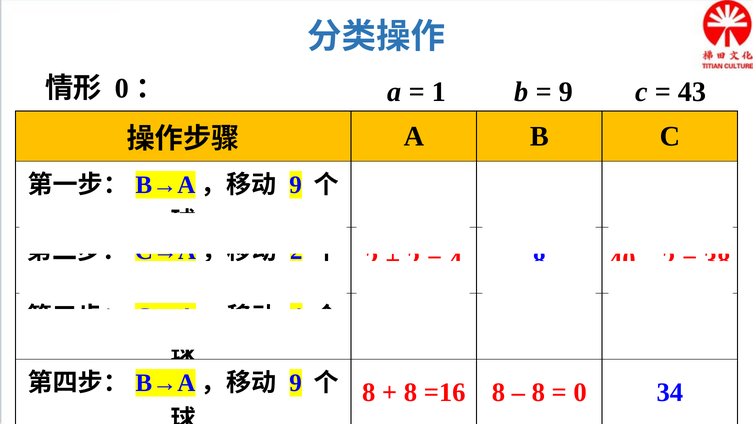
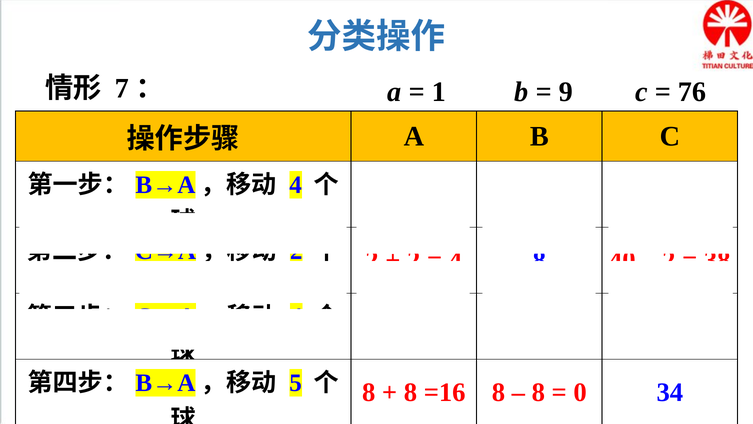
0: 0 -> 7 (122, 88)
43: 43 -> 76 (692, 92)
9: 9 -> 4 (296, 185)
9: 9 -> 5 (296, 383)
